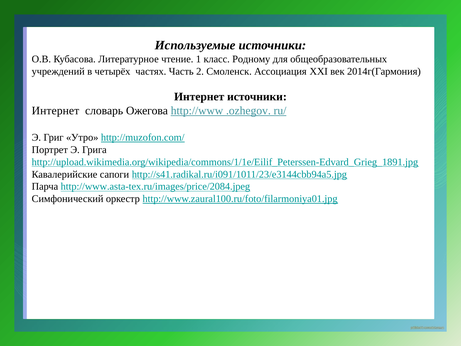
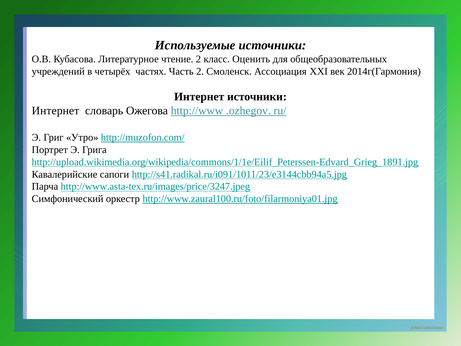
чтение 1: 1 -> 2 (198, 59)
Родному: Родному -> Оценить (251, 59)
http://www.asta-tex.ru/images/price/2084.jpeg: http://www.asta-tex.ru/images/price/2084.jpeg -> http://www.asta-tex.ru/images/price/3247.jpeg (155, 186)
